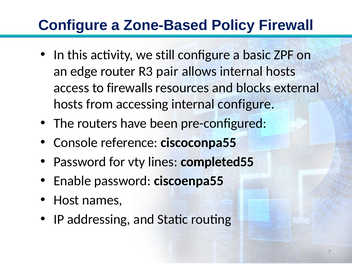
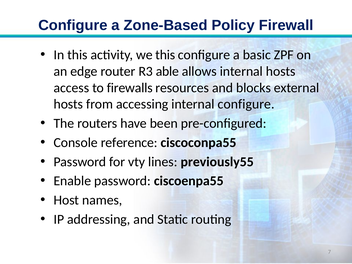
we still: still -> this (165, 55)
pair: pair -> able (167, 71)
completed55: completed55 -> previously55 (217, 162)
